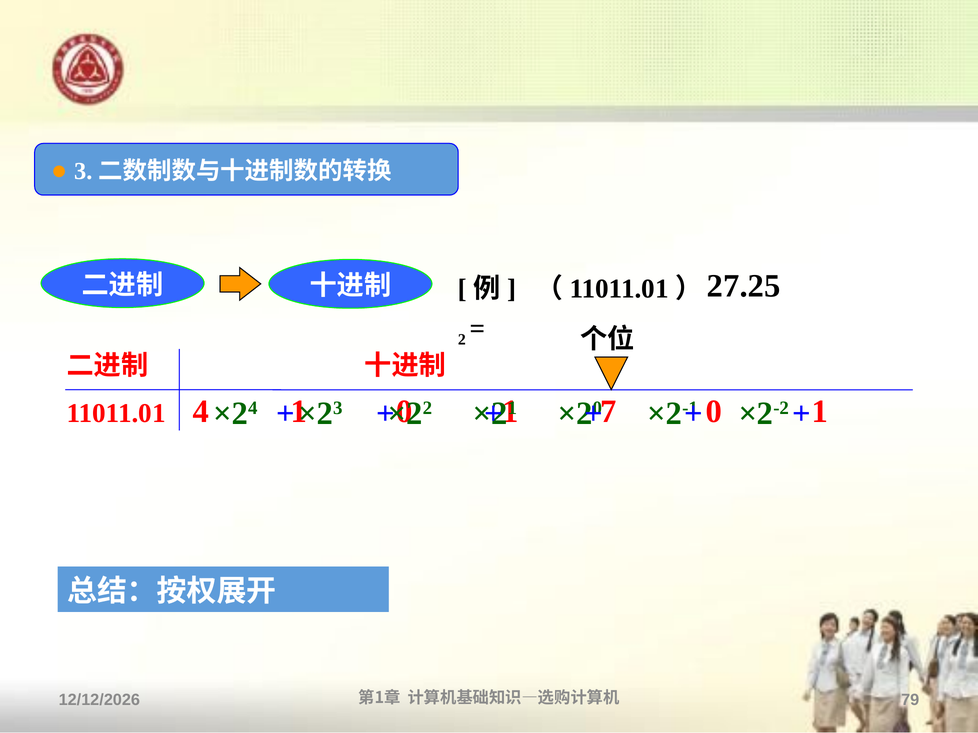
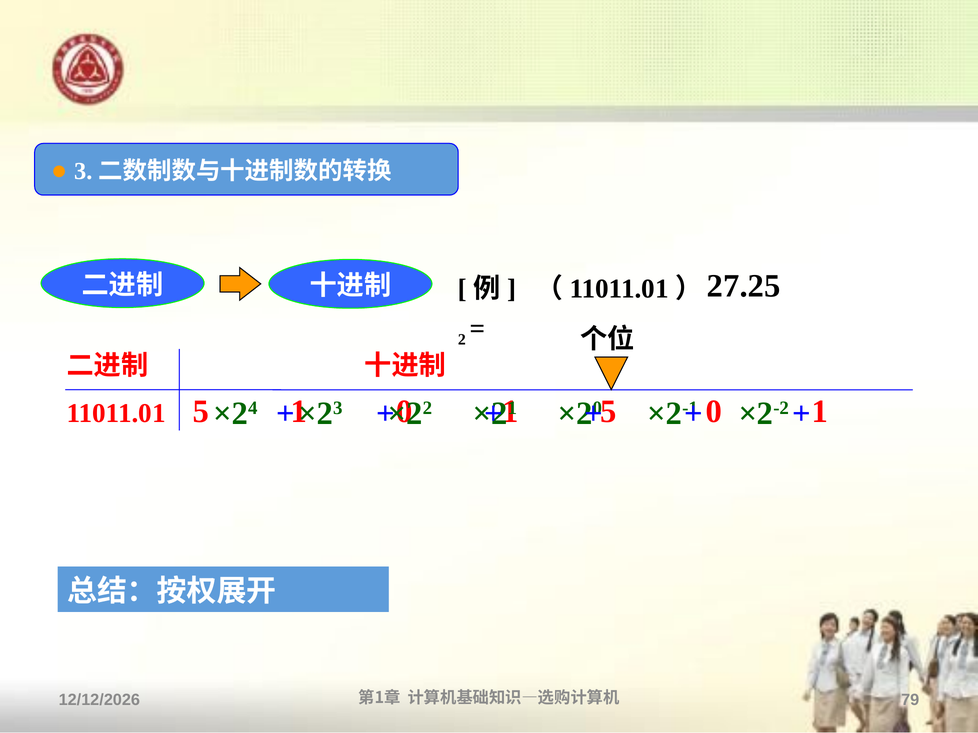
11011.01 4: 4 -> 5 (201, 412)
7: 7 -> 5 (608, 412)
